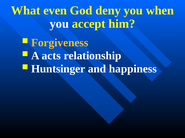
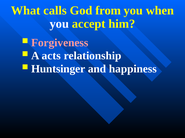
even: even -> calls (55, 11)
deny: deny -> from (108, 11)
Forgiveness colour: yellow -> pink (60, 43)
